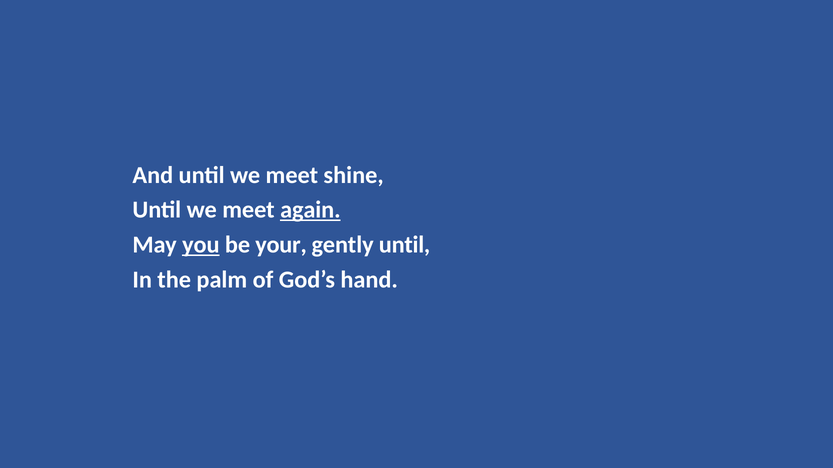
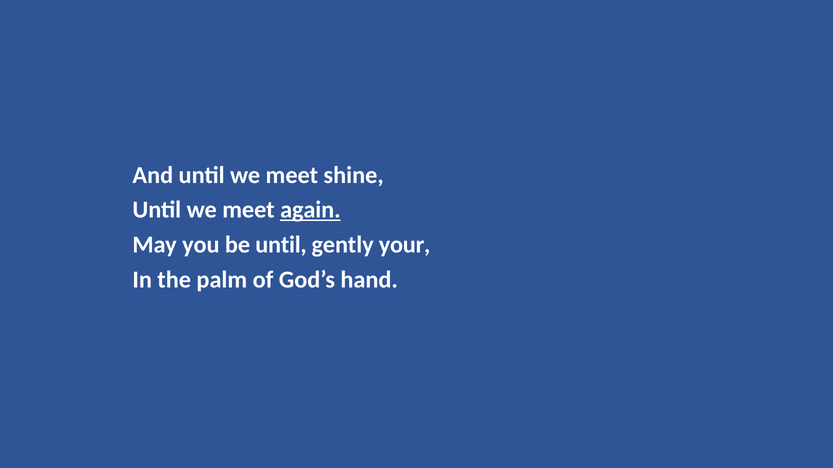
you underline: present -> none (201, 245)
be your: your -> until (281, 245)
gently until: until -> your (405, 245)
